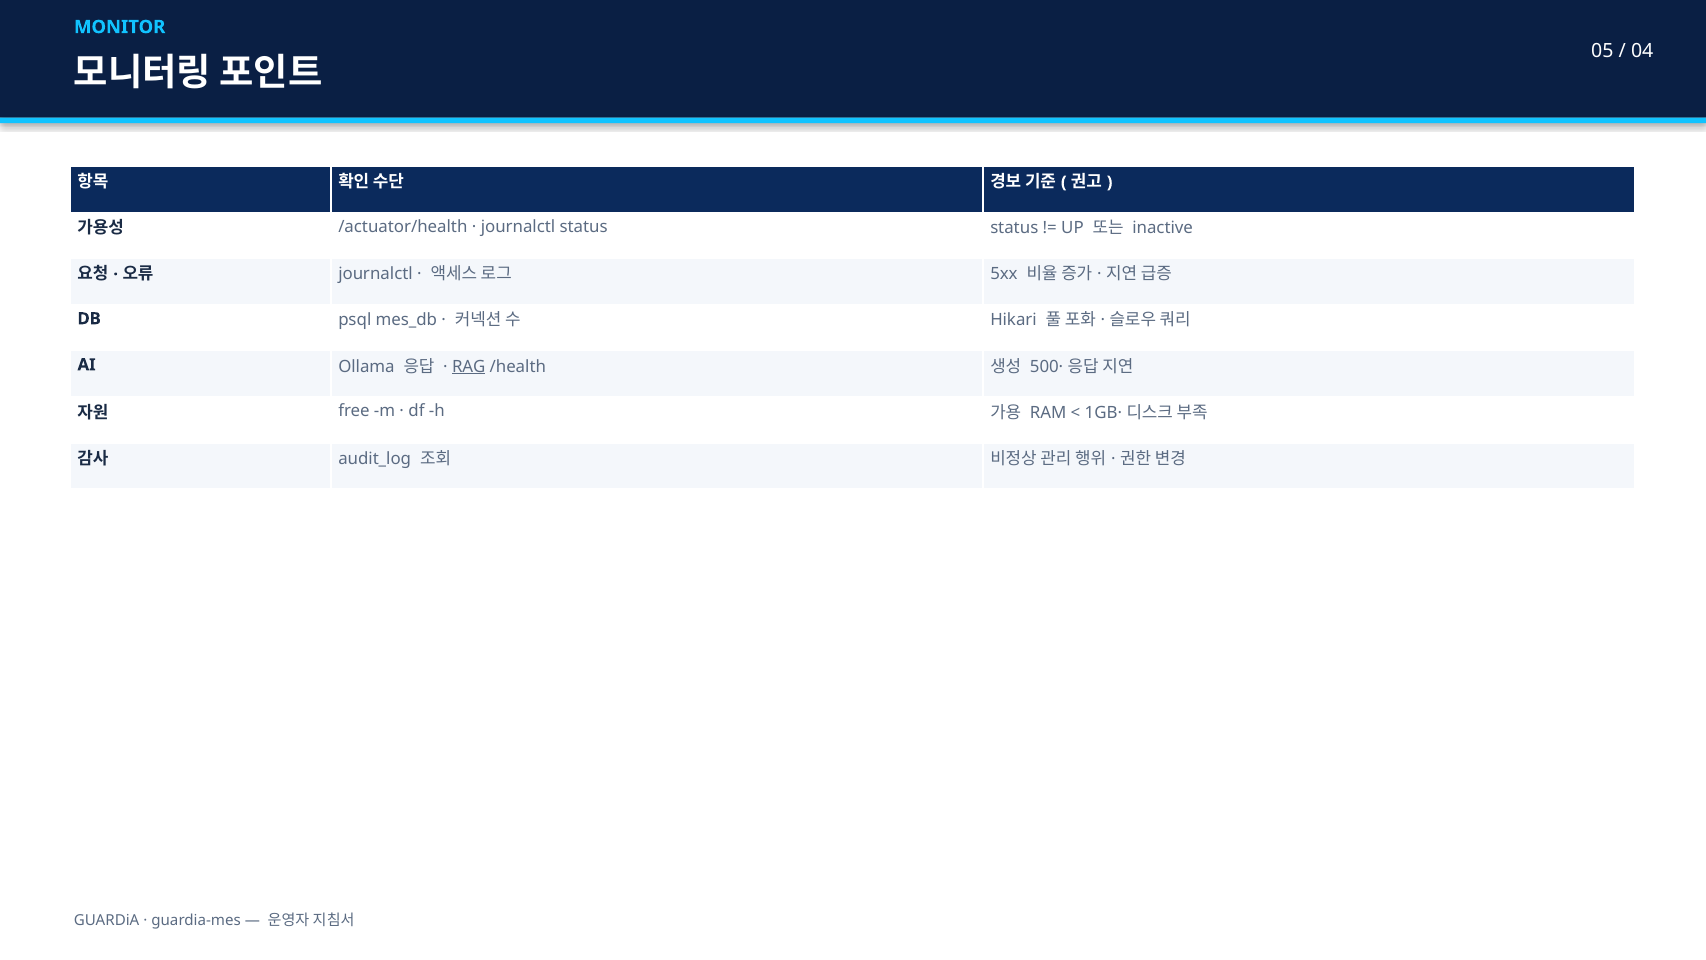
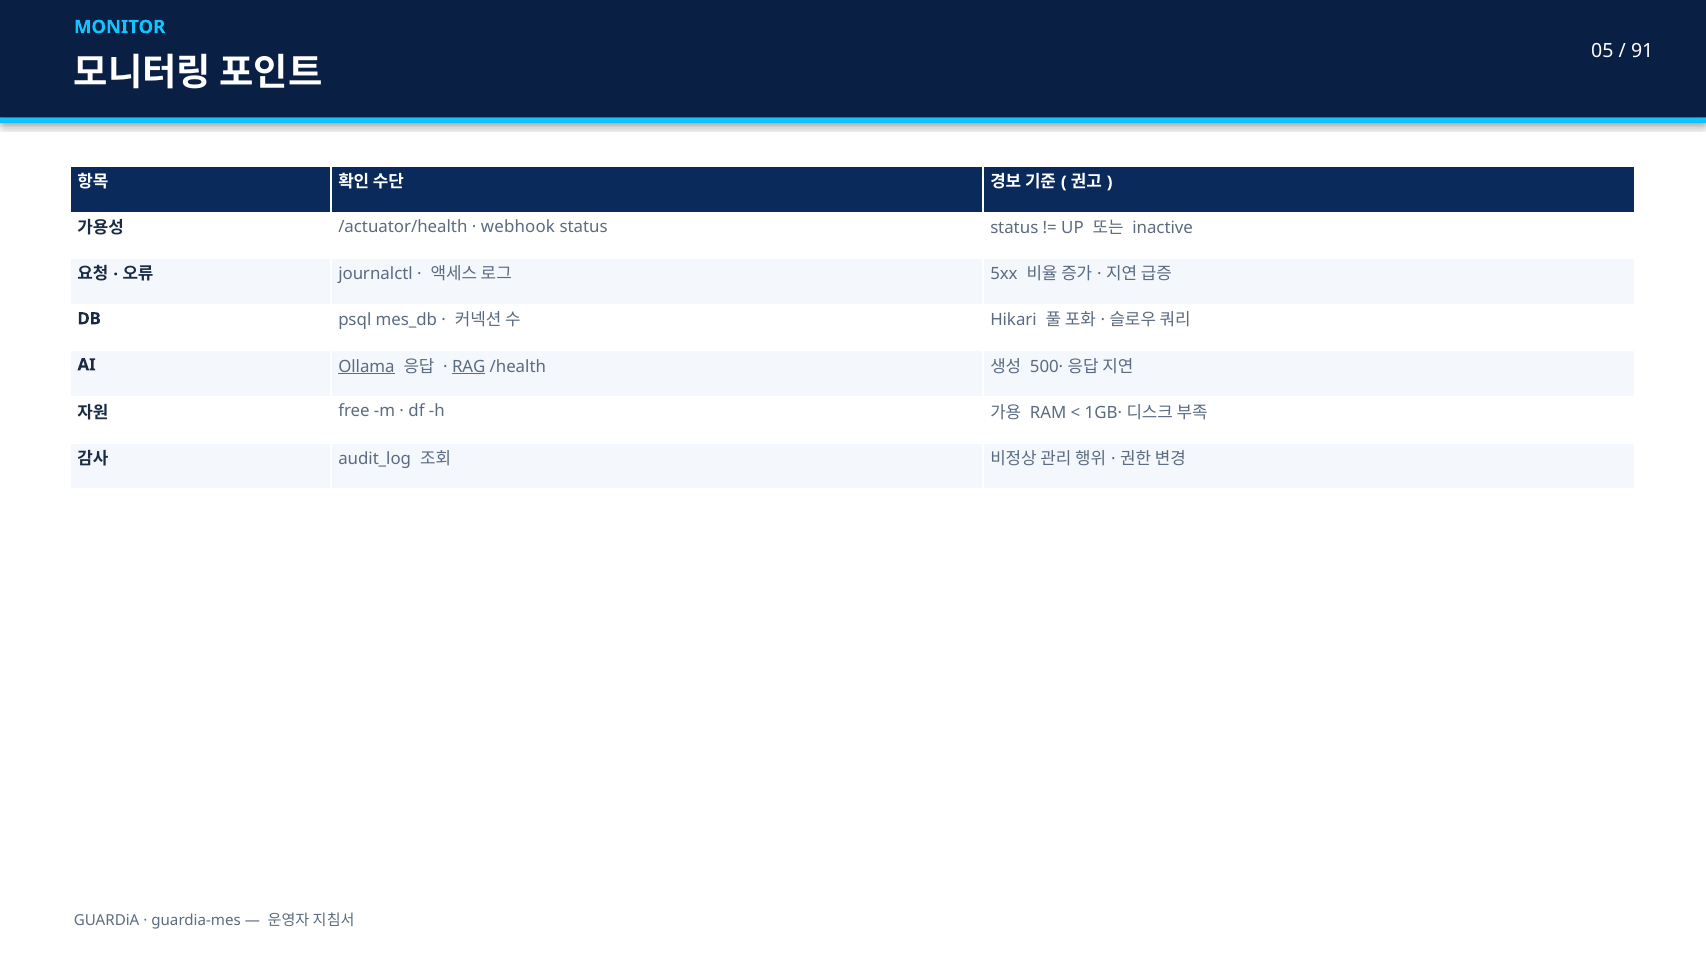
04: 04 -> 91 (1642, 51)
journalctl: journalctl -> webhook (518, 227)
Ollama underline: none -> present (366, 366)
